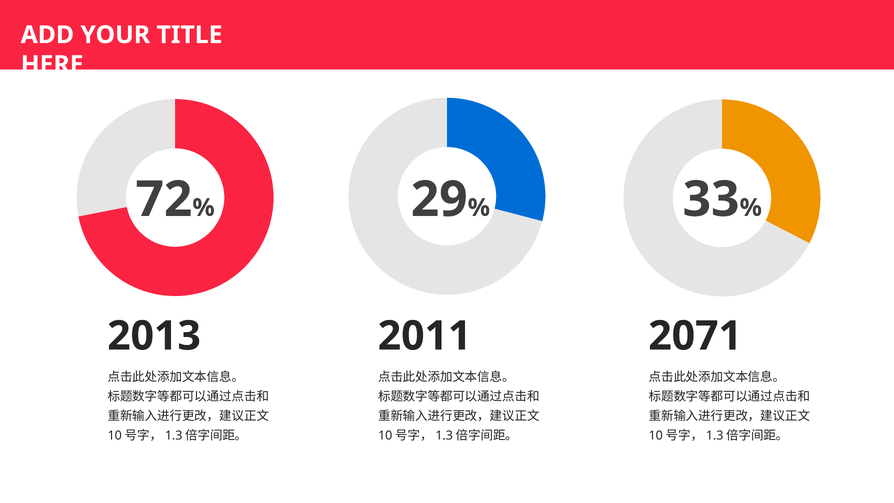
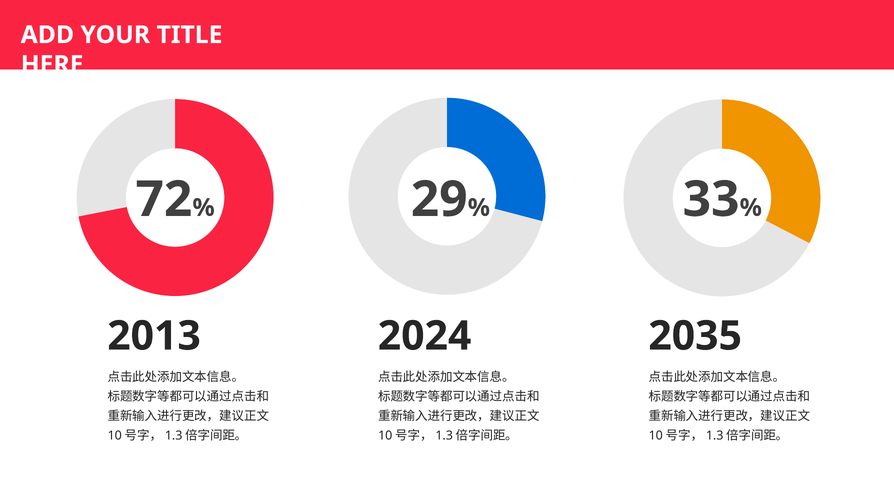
2011: 2011 -> 2024 (425, 336)
2071: 2071 -> 2035 (695, 336)
